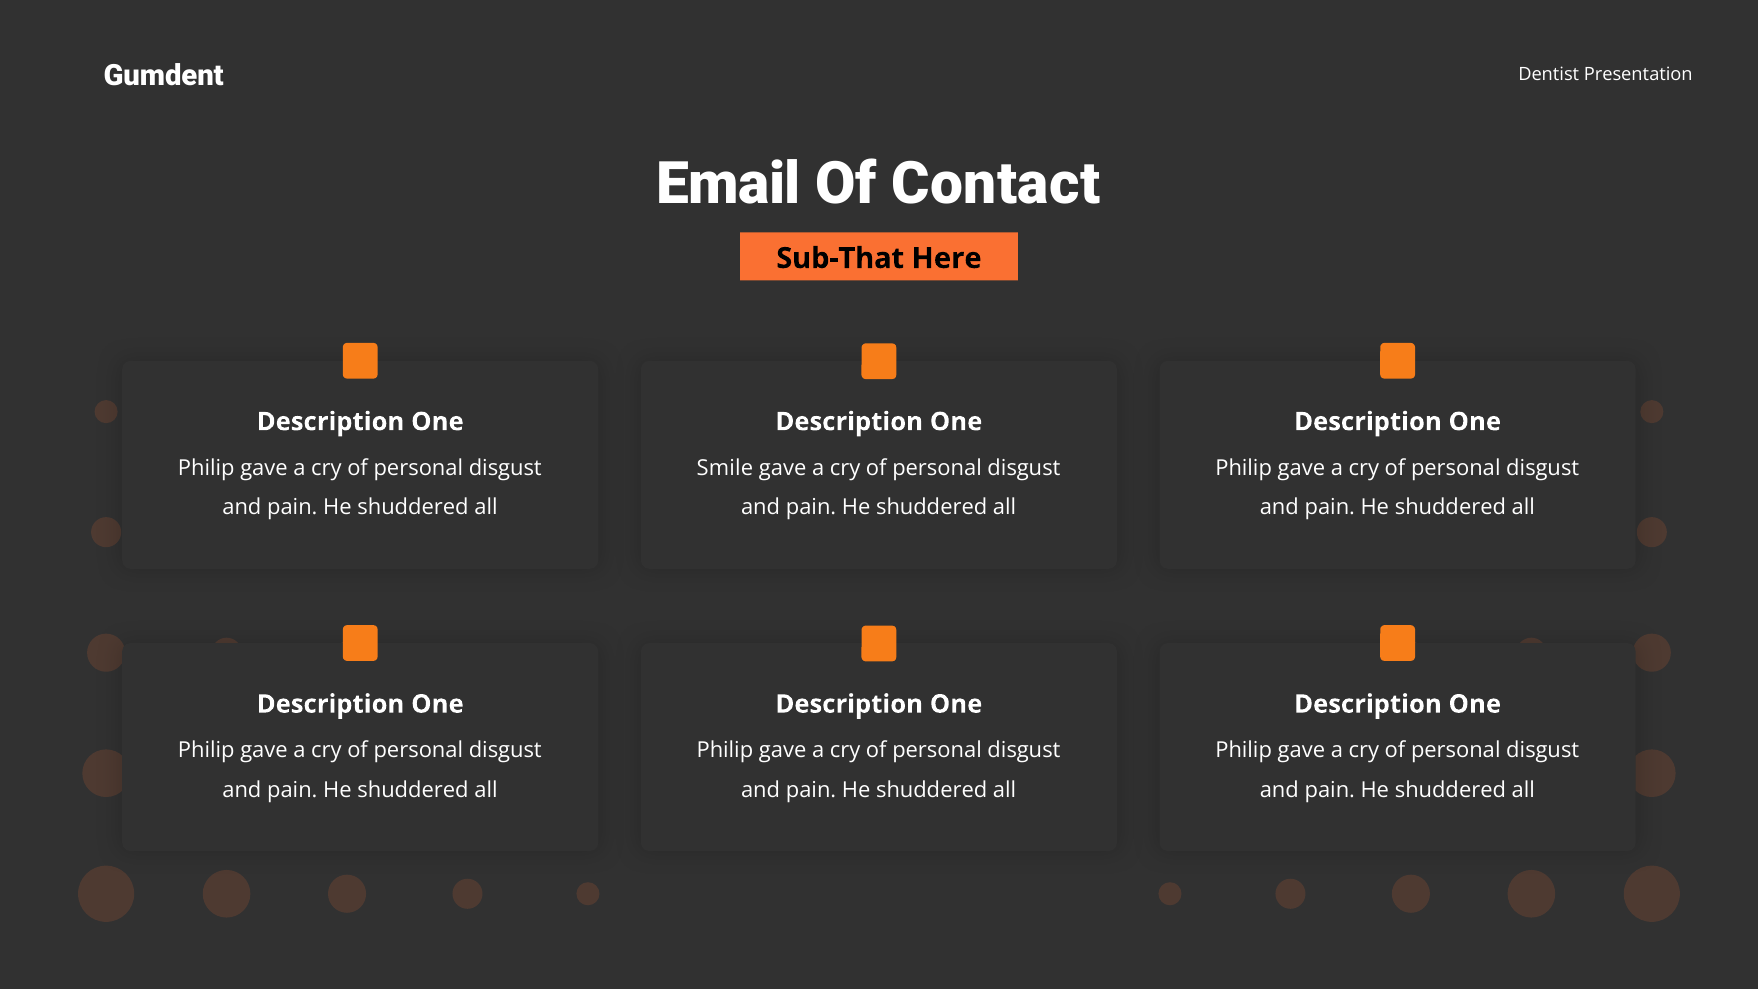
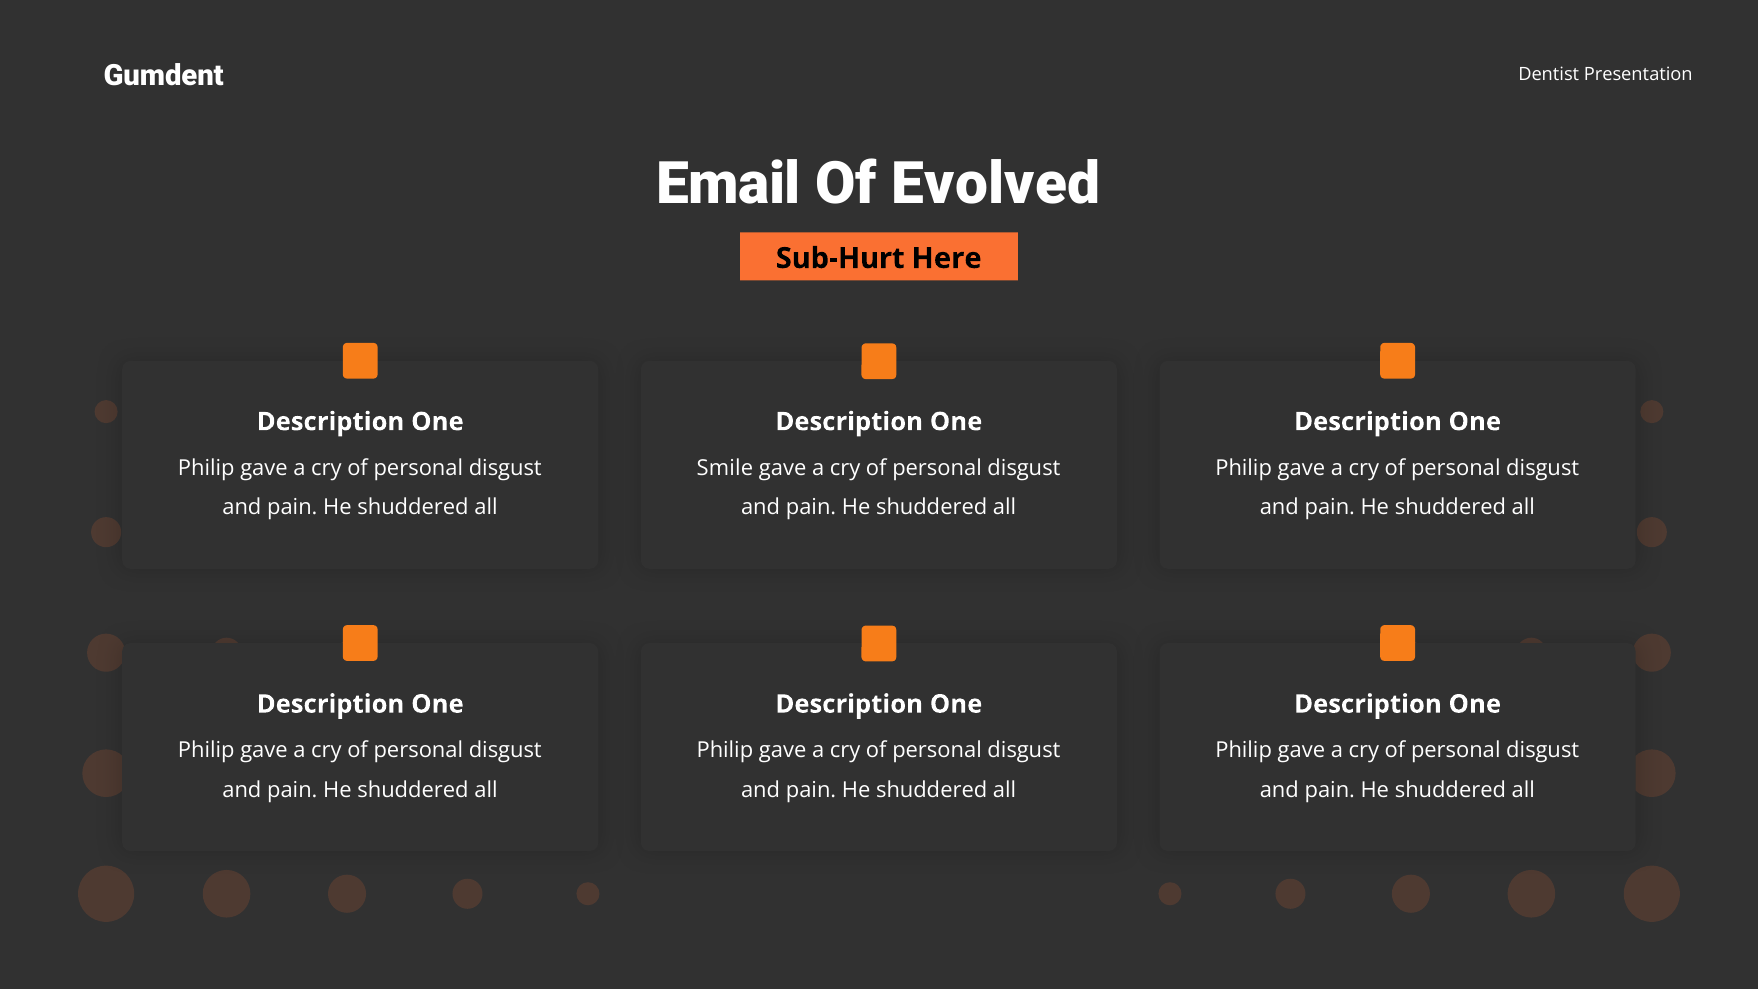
Contact: Contact -> Evolved (996, 184)
Sub-That: Sub-That -> Sub-Hurt (840, 258)
